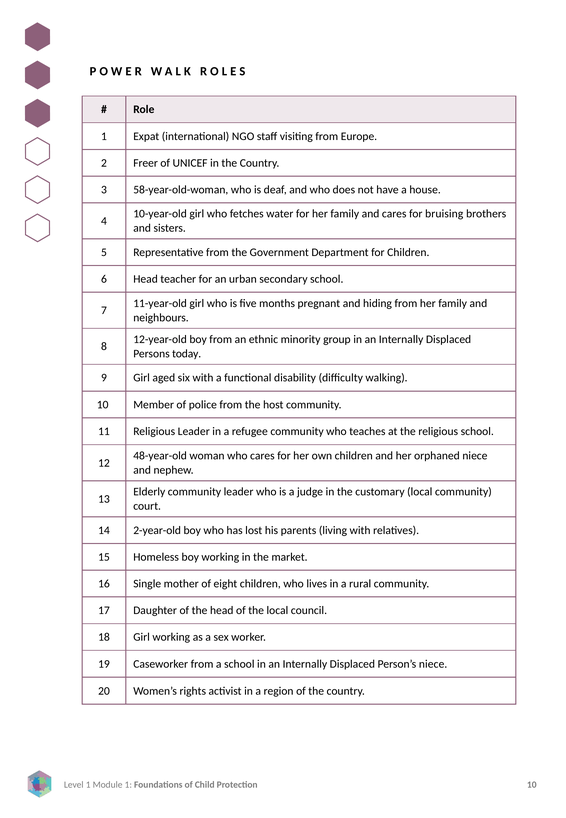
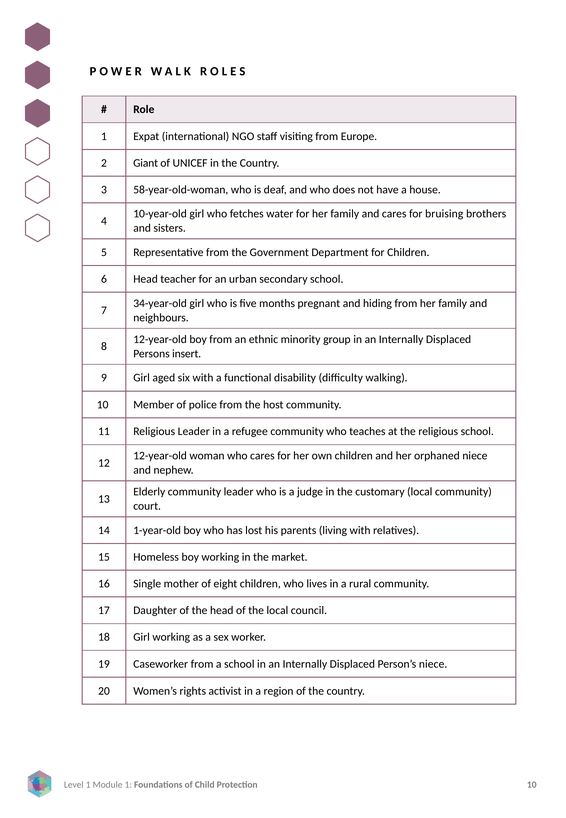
Freer: Freer -> Giant (146, 163)
11-year-old: 11-year-old -> 34-year-old (160, 303)
today: today -> insert (187, 353)
48-year-old: 48-year-old -> 12-year-old (160, 456)
2-year-old: 2-year-old -> 1-year-old (157, 530)
